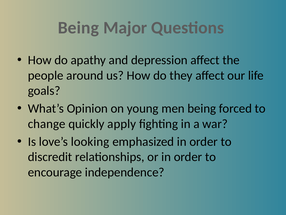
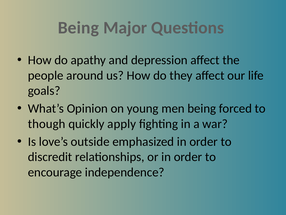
change: change -> though (47, 124)
looking: looking -> outside (90, 141)
